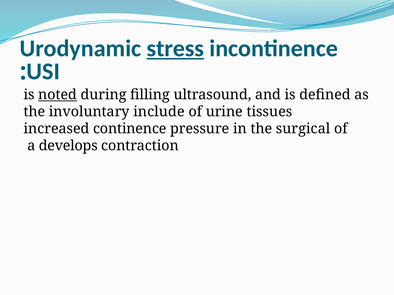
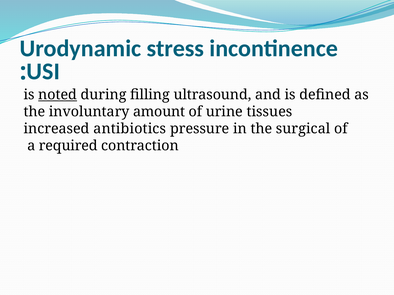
stress underline: present -> none (175, 49)
include: include -> amount (159, 112)
continence: continence -> antibiotics (130, 129)
develops: develops -> required (68, 146)
